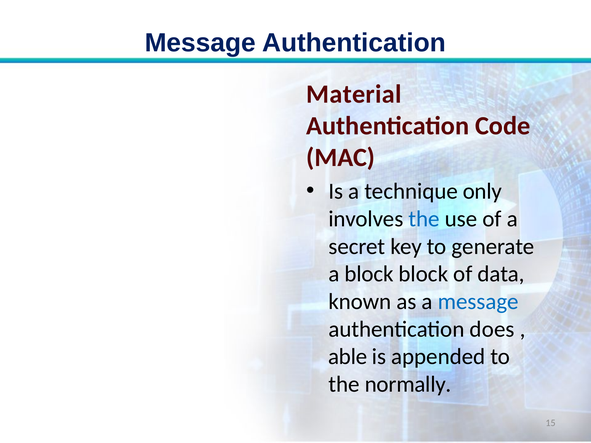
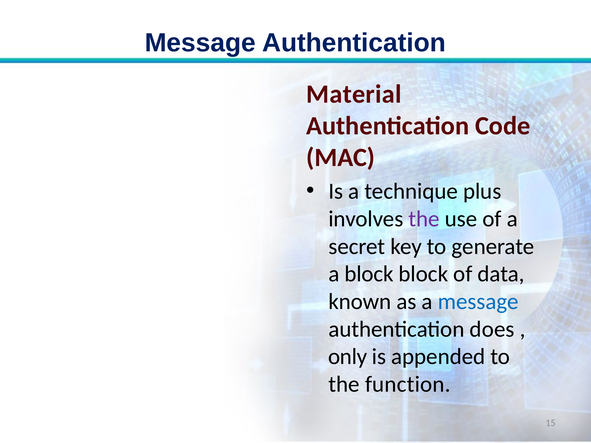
only: only -> plus (482, 191)
the colour: blue -> purple (424, 219)
able: able -> only (348, 357)
normally: normally -> function (408, 385)
